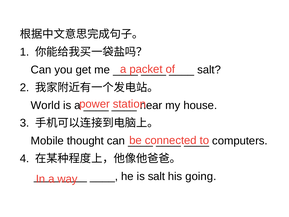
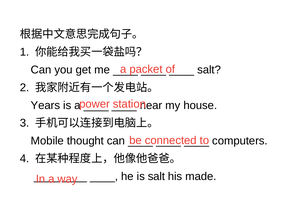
World: World -> Years (45, 105)
going: going -> made (201, 176)
